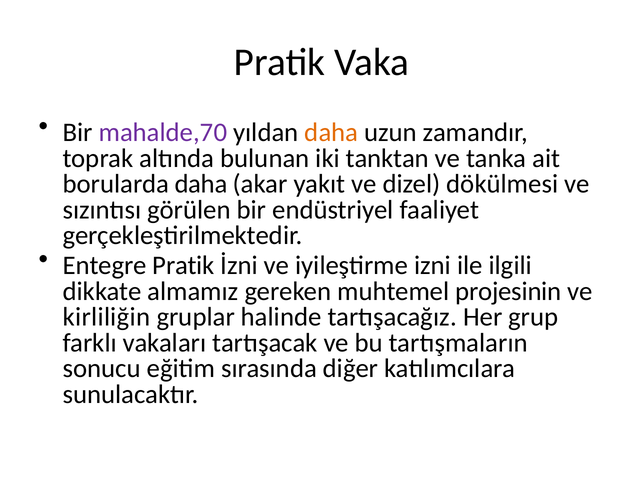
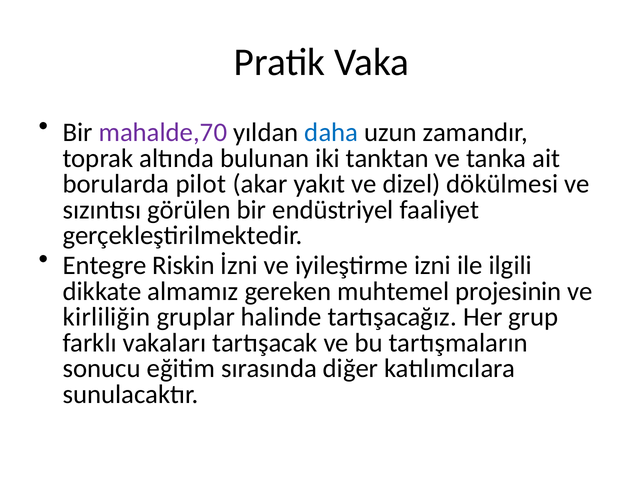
daha colour: orange -> blue (331, 133)
borularda daha: daha -> pilot (201, 184)
Entegre Pratik: Pratik -> Riskin (184, 266)
